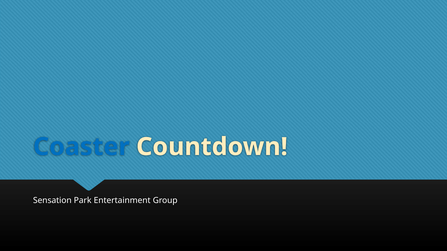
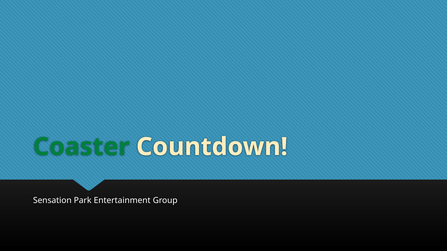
Coaster colour: blue -> green (81, 147)
